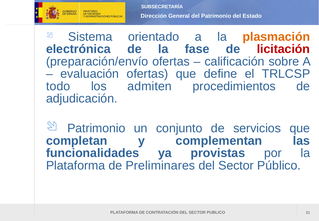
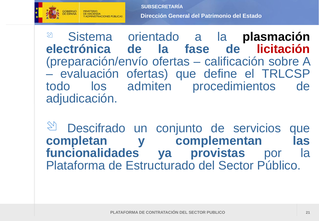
plasmación colour: orange -> black (276, 37)
Patrimonio: Patrimonio -> Descifrado (96, 128)
Preliminares: Preliminares -> Estructurado (160, 165)
